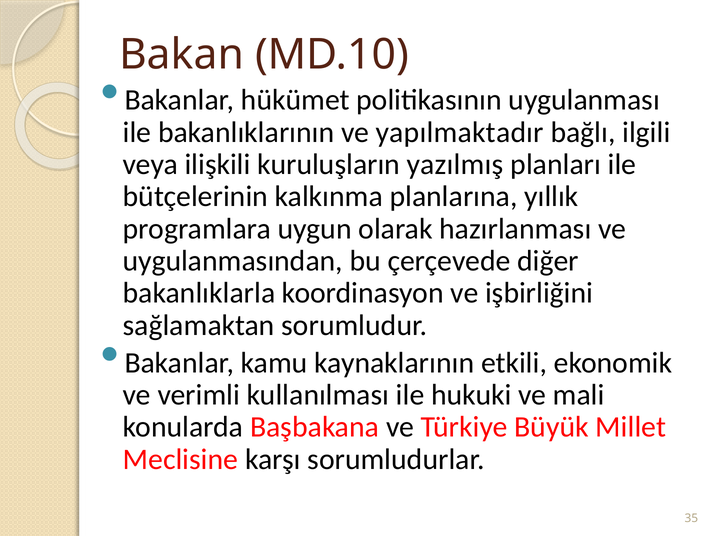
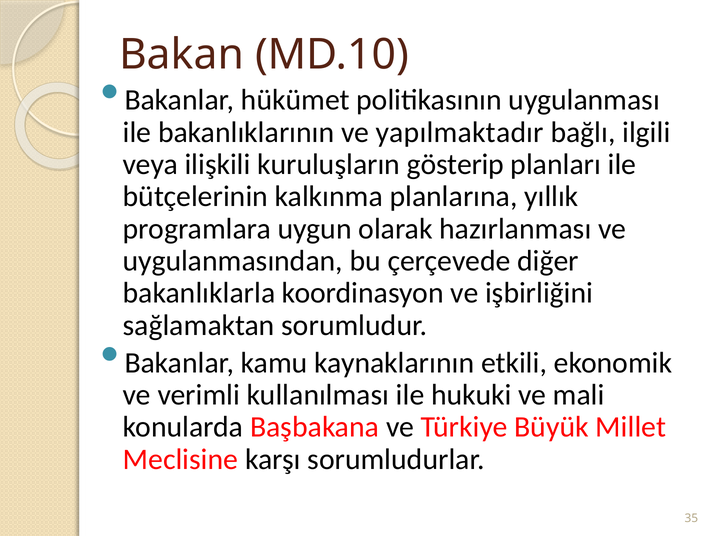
yazılmış: yazılmış -> gösterip (455, 165)
